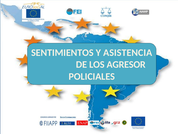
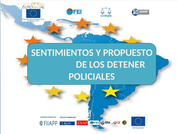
ASISTENCIA: ASISTENCIA -> PROPUESTO (128, 52)
AGRESOR: AGRESOR -> DETENER (126, 64)
